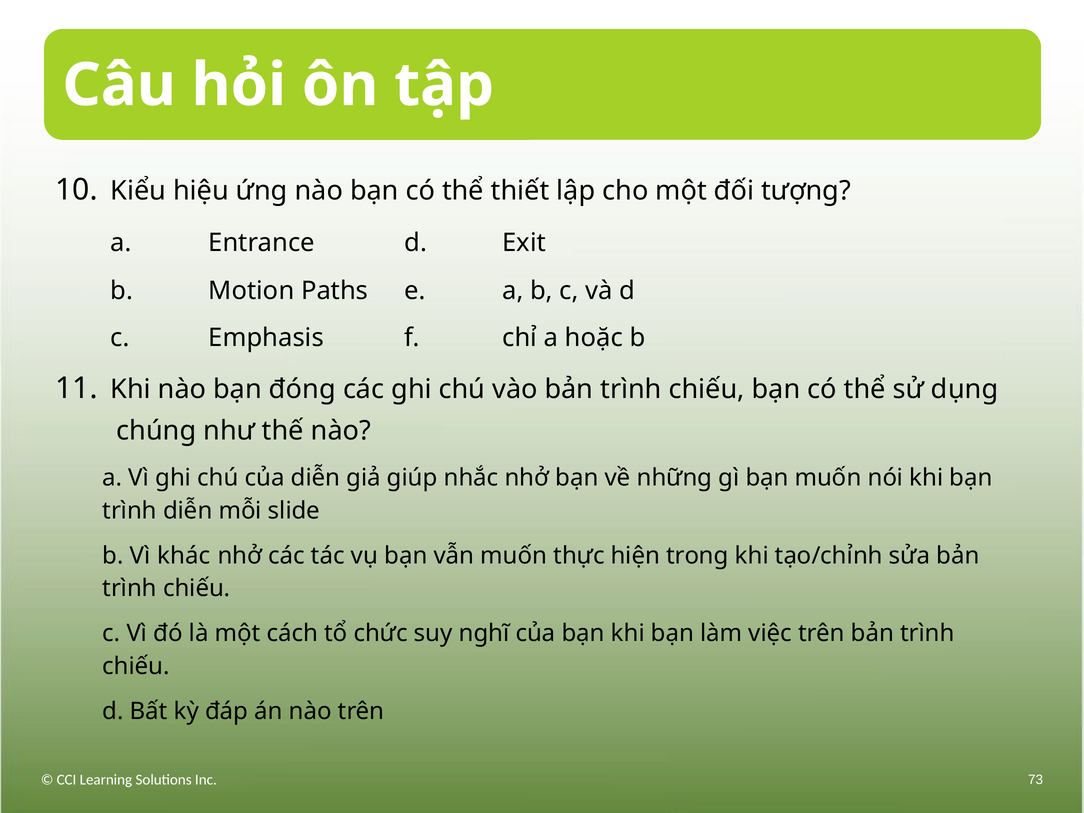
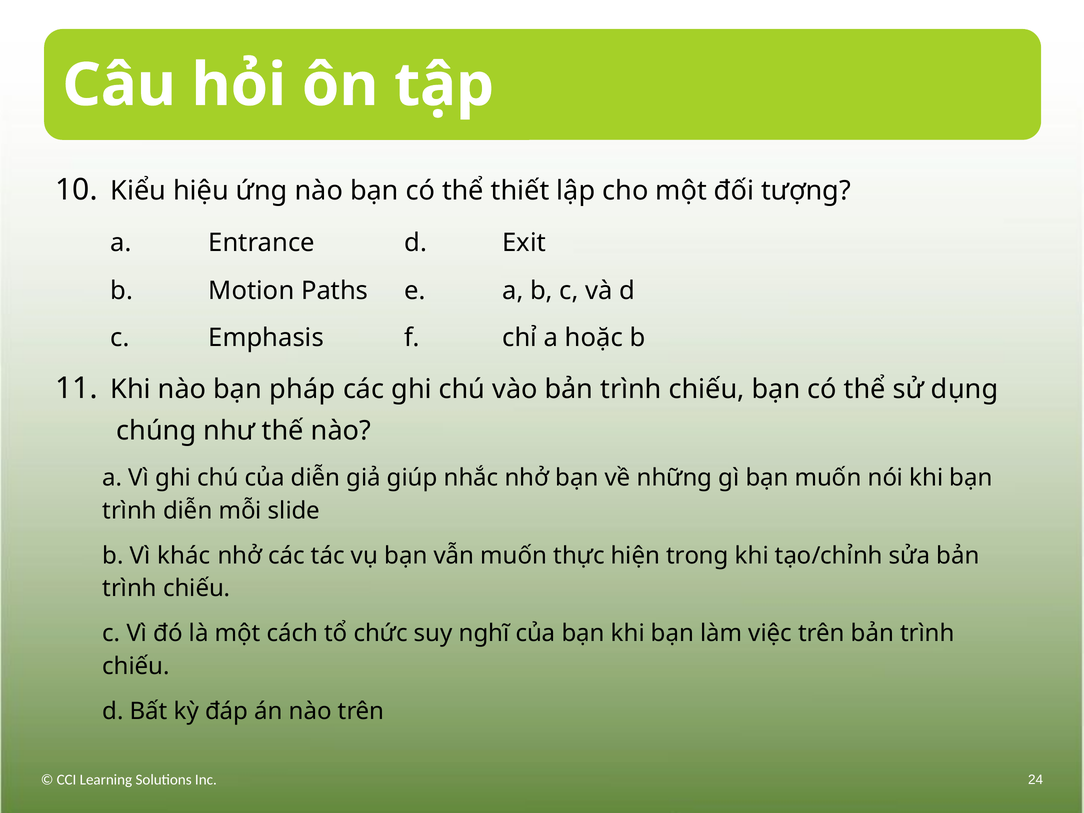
đóng: đóng -> pháp (302, 389)
73: 73 -> 24 (1036, 780)
